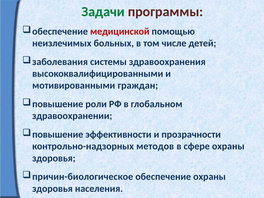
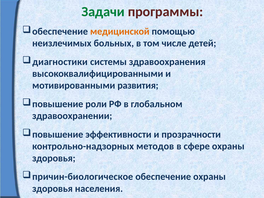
медицинской colour: red -> orange (120, 31)
заболевания: заболевания -> диагностики (60, 62)
граждан: граждан -> развития (138, 86)
